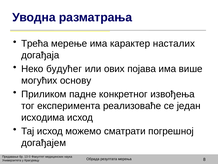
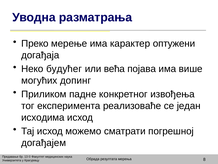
Трећа: Трећа -> Преко (35, 43)
насталих: насталих -> оптужени (174, 43)
ових: ових -> већа (114, 69)
основу: основу -> допинг (76, 80)
